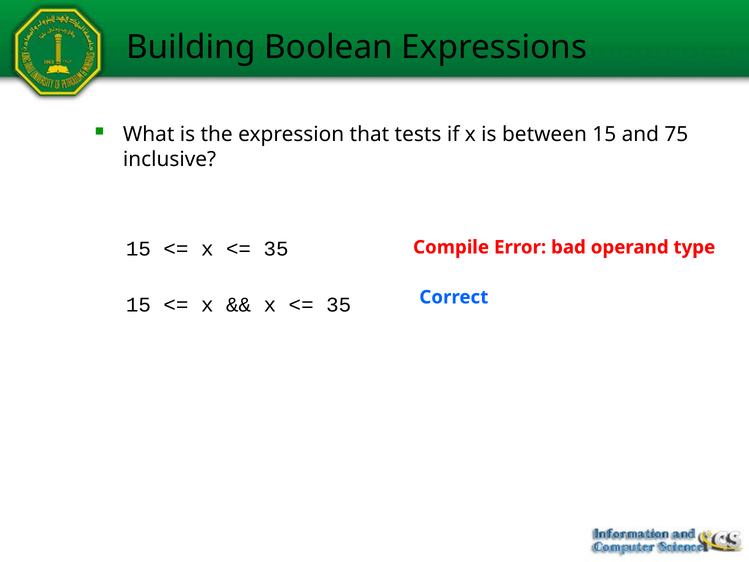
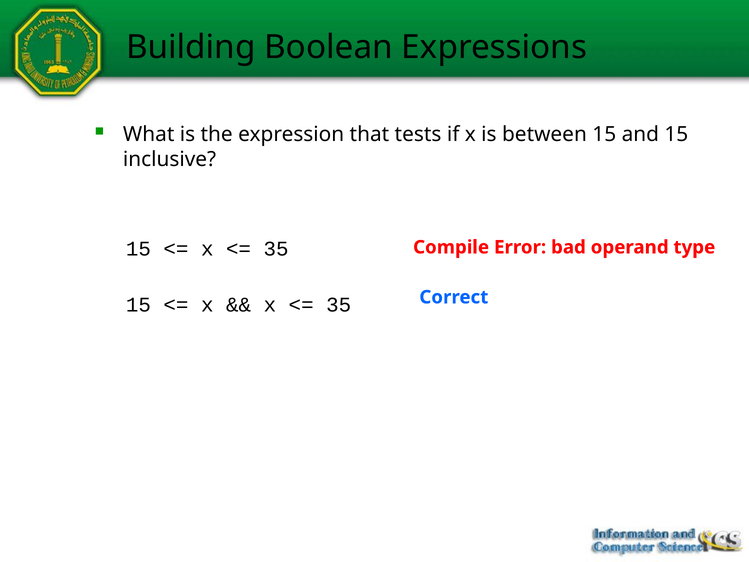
and 75: 75 -> 15 (676, 134)
